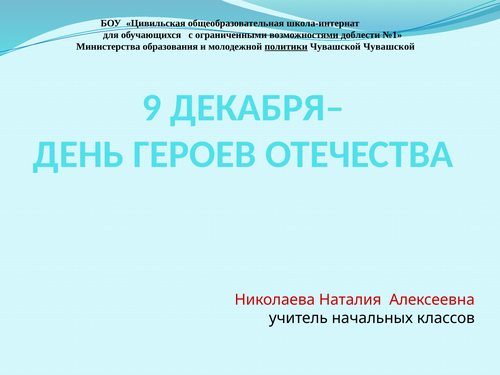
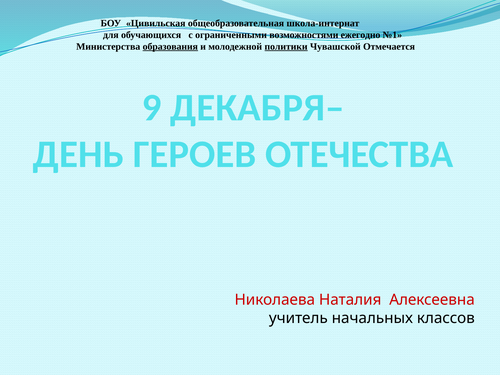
доблести: доблести -> ежегодно (361, 35)
образования underline: none -> present (170, 47)
Чувашской Чувашской: Чувашской -> Отмечается (389, 47)
